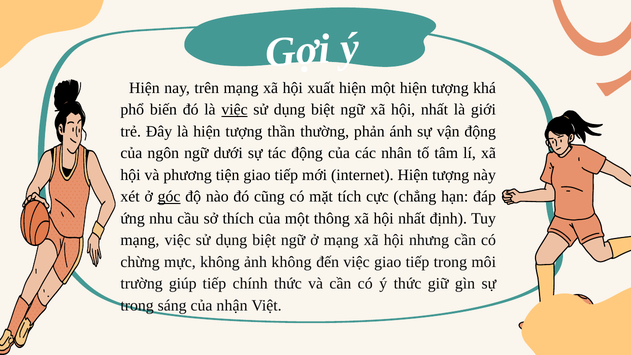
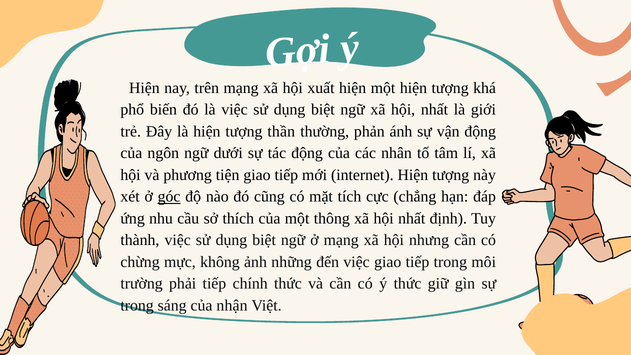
việc underline: present -> none (235, 110)
mạng: mạng -> thành (140, 240)
ảnh không: không -> những (292, 262)
giúp: giúp -> phải (183, 284)
